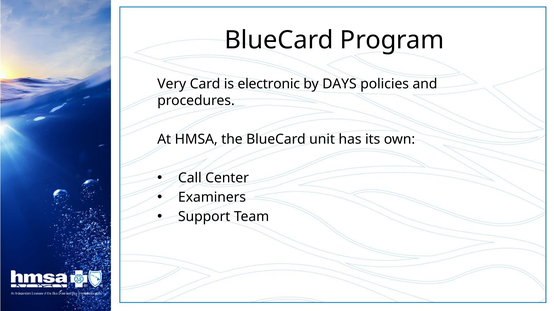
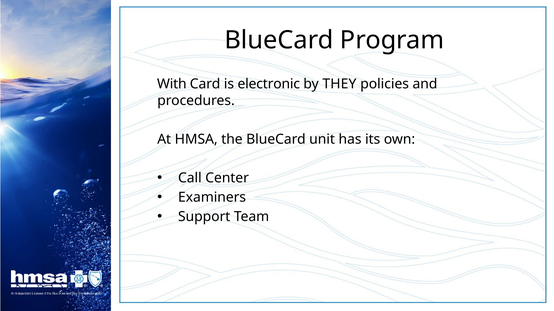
Very: Very -> With (172, 84)
DAYS: DAYS -> THEY (339, 84)
